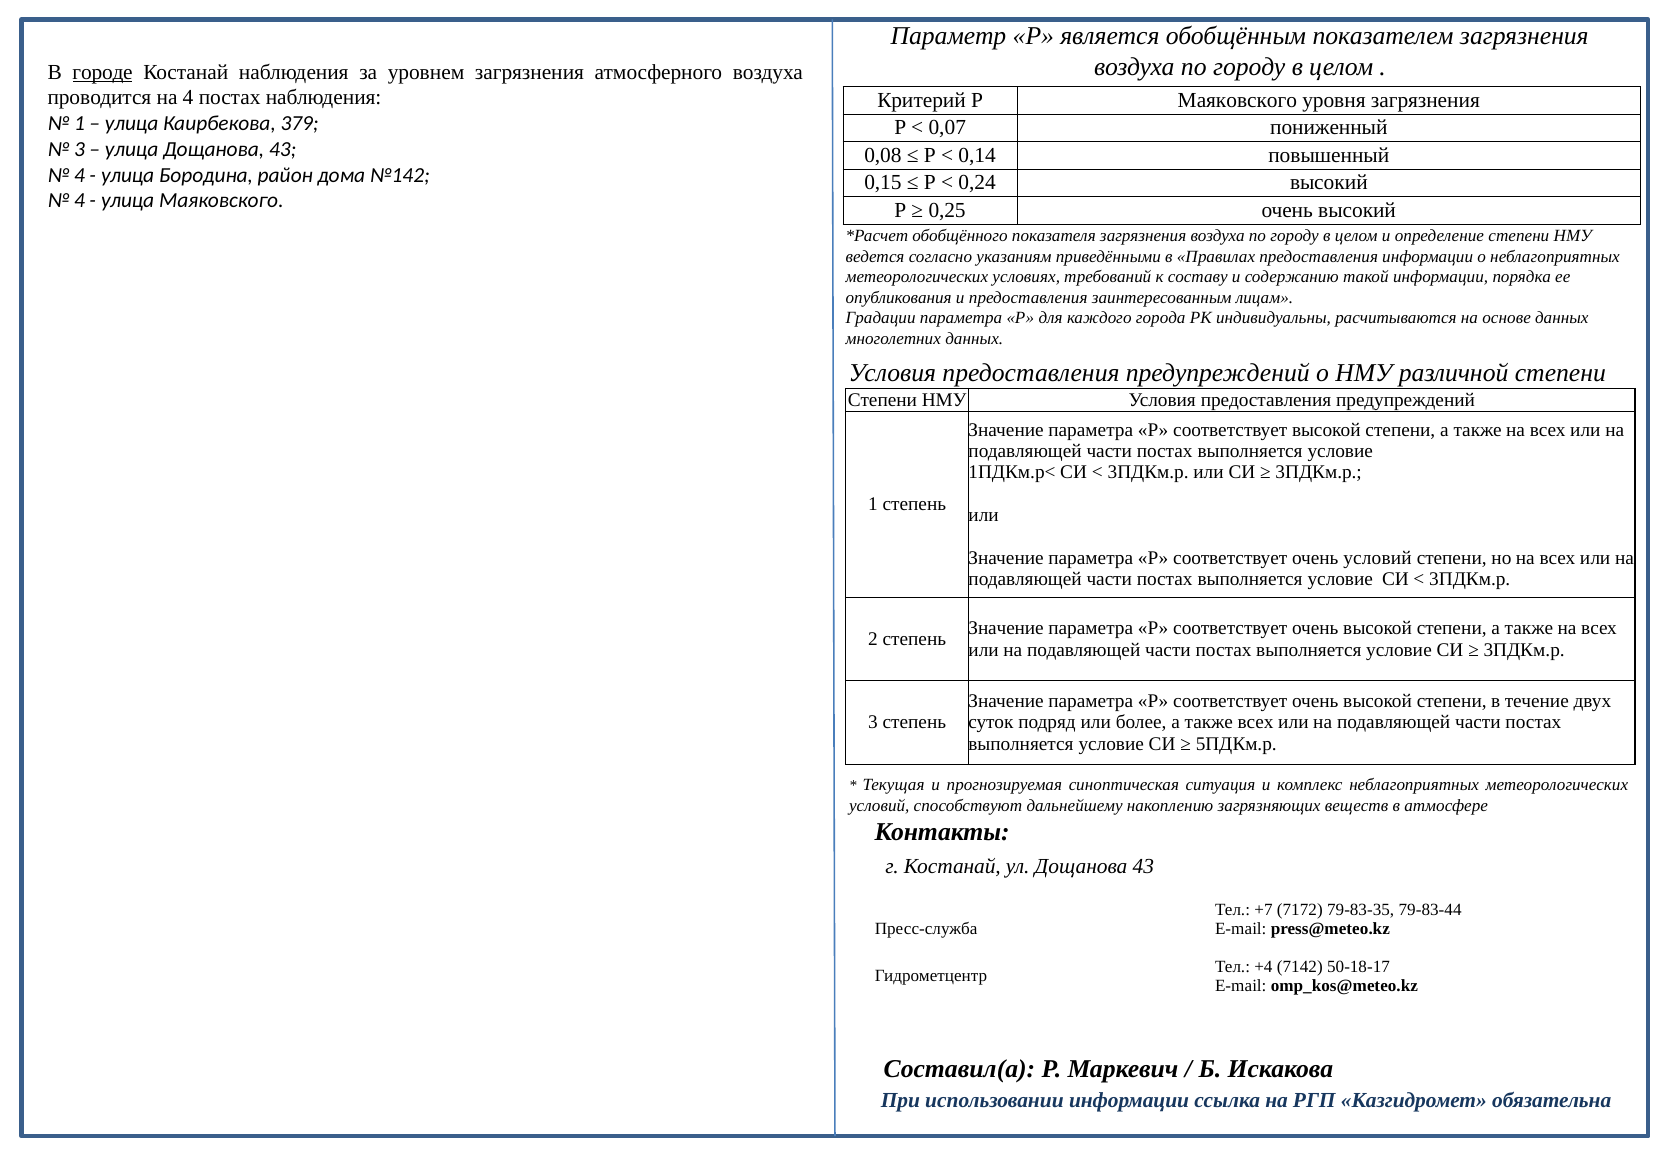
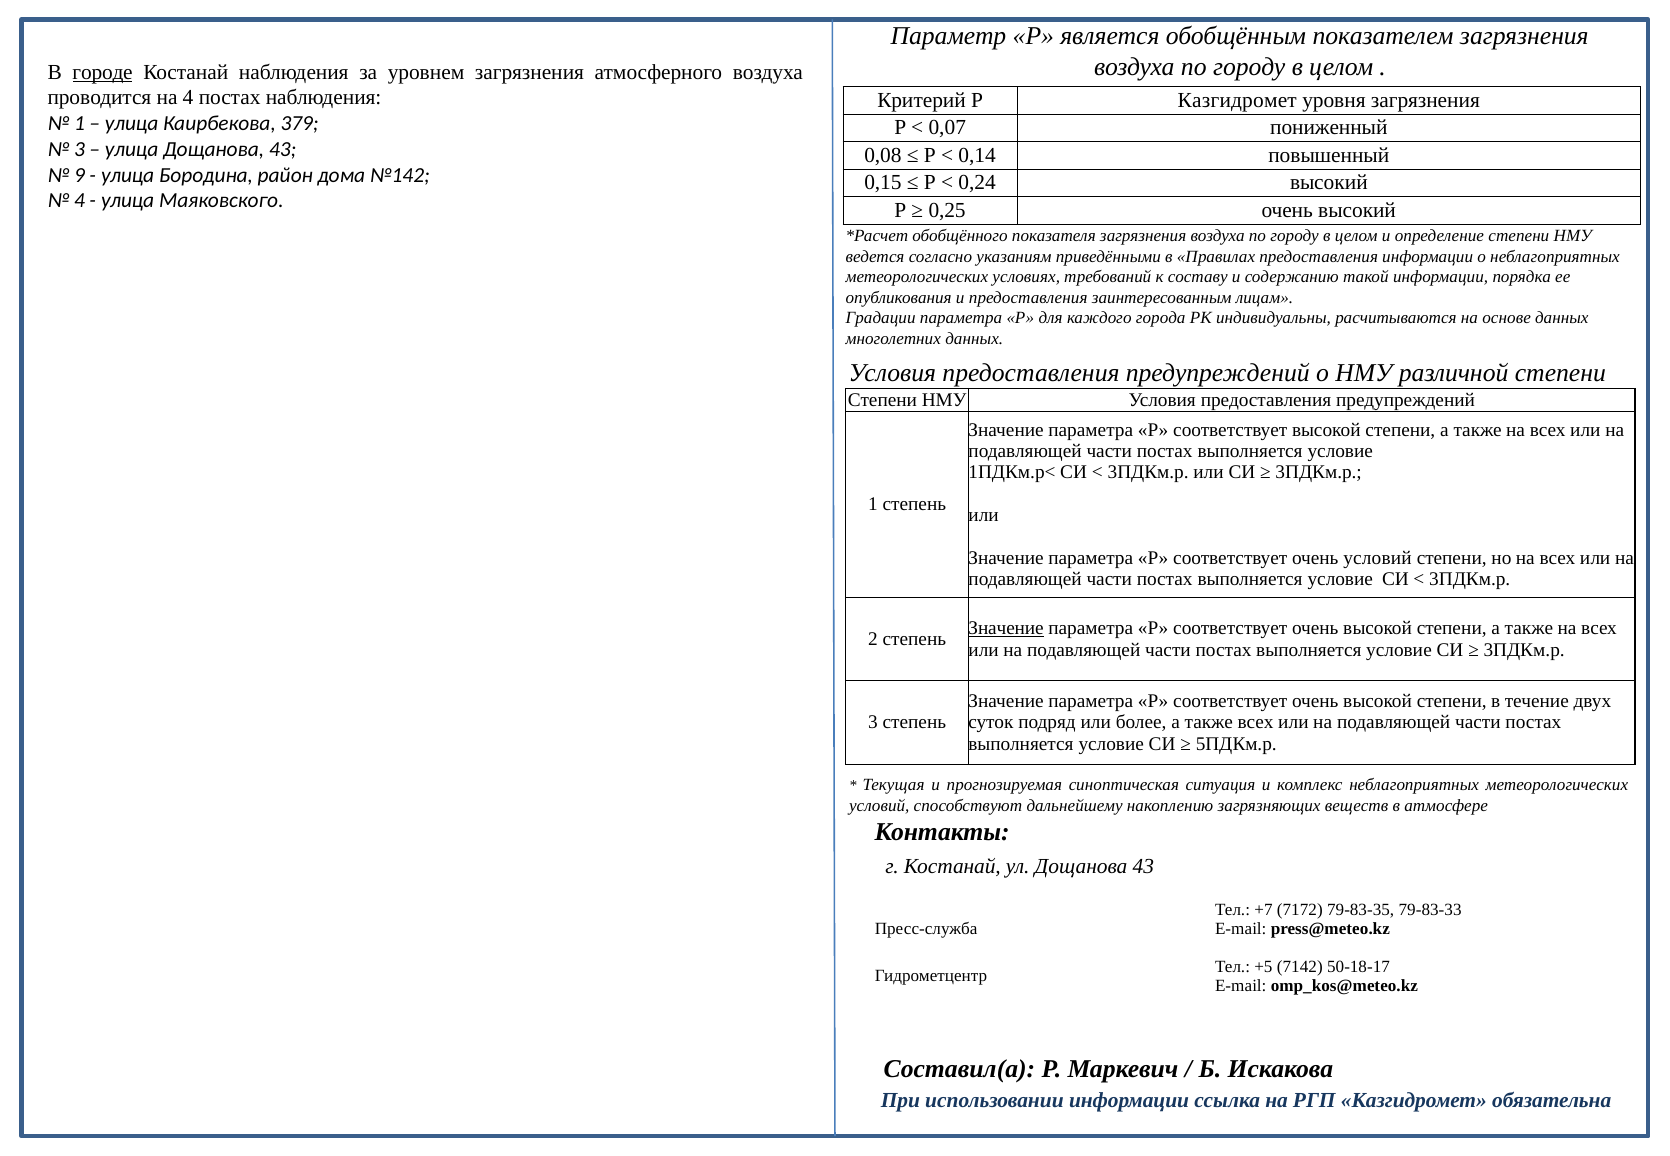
Р Маяковского: Маяковского -> Казгидромет (1237, 100)
4: 4 -> 9 (79, 175)
Значение underline: none -> present (1006, 628)
79-83-44: 79-83-44 -> 79-83-33 (1430, 910)
+4: +4 -> +5 (1263, 967)
